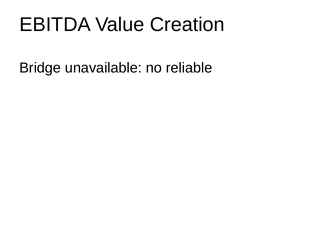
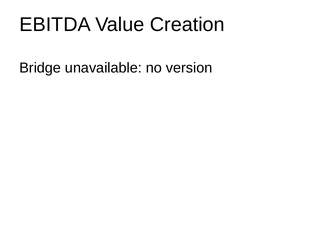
reliable: reliable -> version (189, 68)
